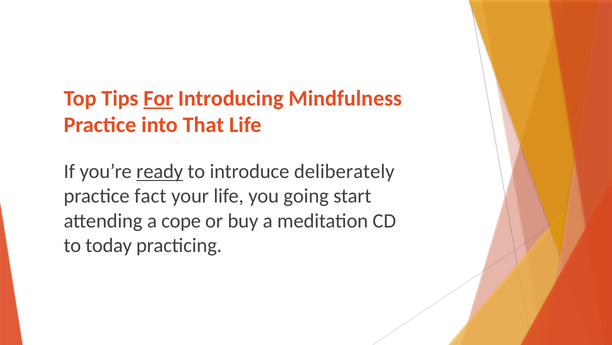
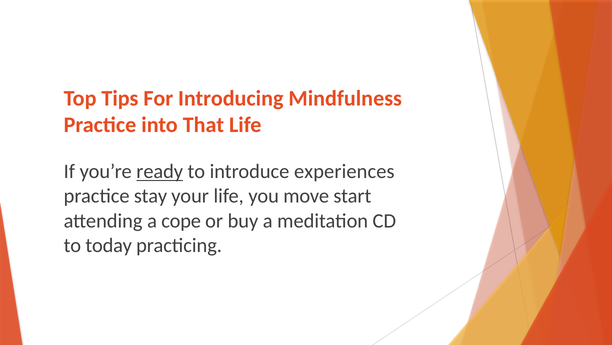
For underline: present -> none (158, 98)
deliberately: deliberately -> experiences (344, 171)
fact: fact -> stay (151, 196)
going: going -> move (306, 196)
